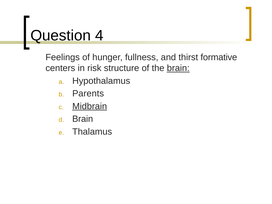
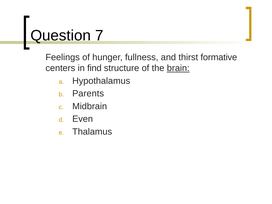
4: 4 -> 7 (99, 36)
risk: risk -> find (94, 68)
Midbrain underline: present -> none (90, 106)
Brain: Brain -> Even (83, 119)
